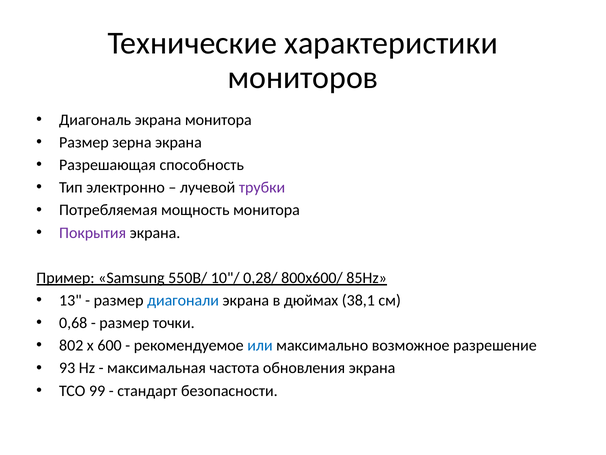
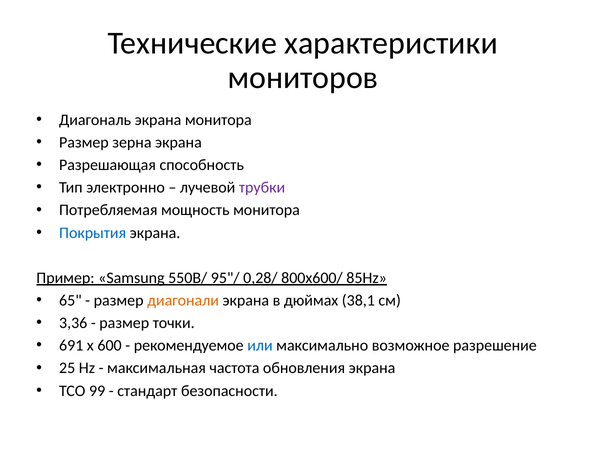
Покрытия colour: purple -> blue (93, 233)
10"/: 10"/ -> 95"/ (225, 278)
13: 13 -> 65 (70, 300)
диагонали colour: blue -> orange (183, 300)
0,68: 0,68 -> 3,36 (73, 323)
802: 802 -> 691 (71, 345)
93: 93 -> 25 (67, 368)
